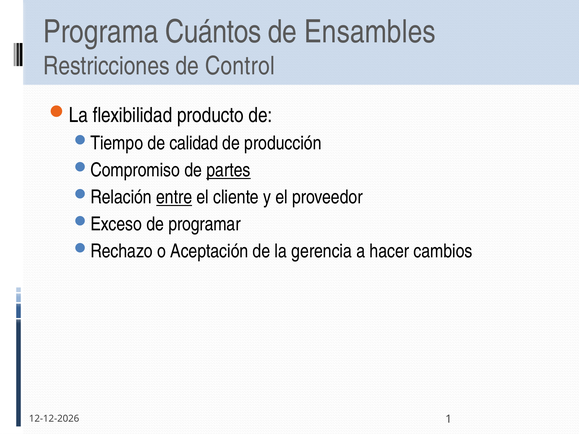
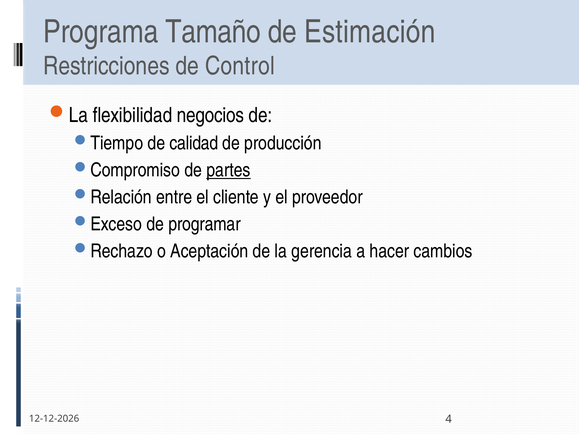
Cuántos: Cuántos -> Tamaño (213, 32)
Ensambles: Ensambles -> Estimación (370, 32)
producto: producto -> negocios (210, 115)
entre underline: present -> none (174, 197)
1: 1 -> 4 (449, 419)
